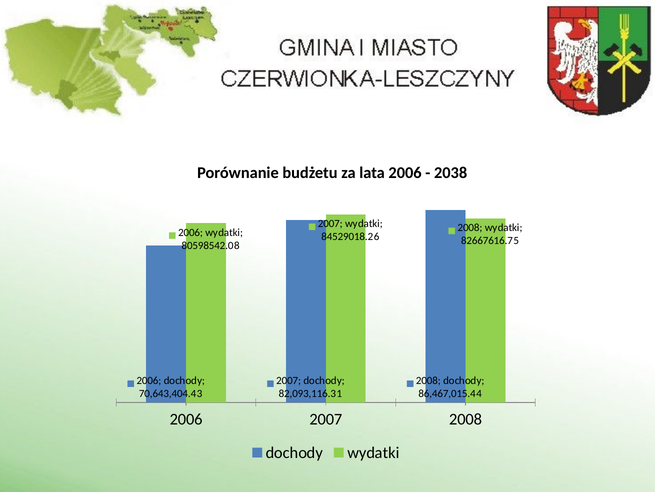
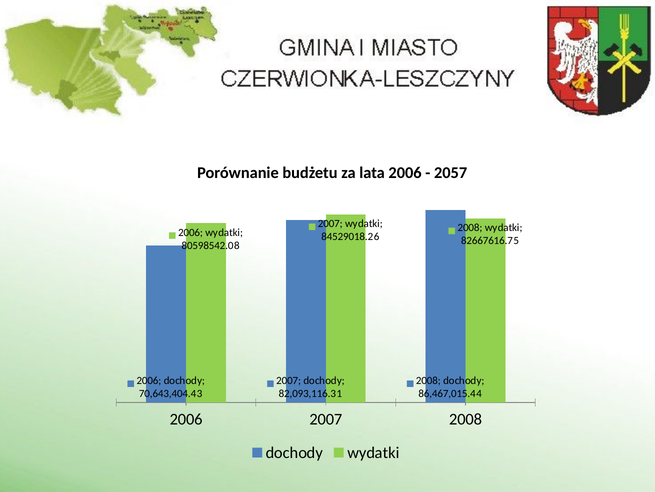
2038: 2038 -> 2057 (451, 173)
